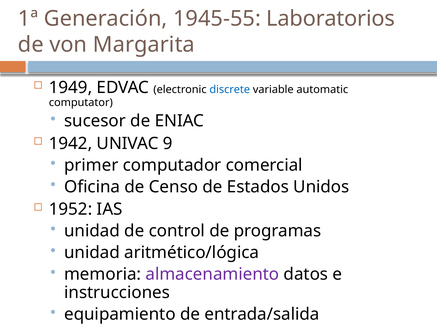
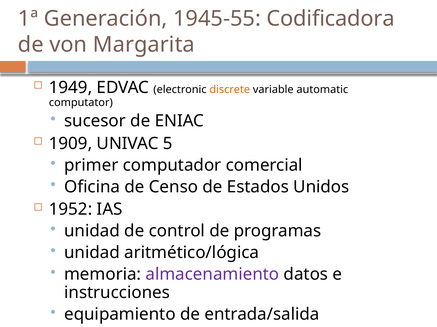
Laboratorios: Laboratorios -> Codificadora (331, 19)
discrete colour: blue -> orange (230, 90)
1942: 1942 -> 1909 (71, 144)
9: 9 -> 5 (168, 144)
